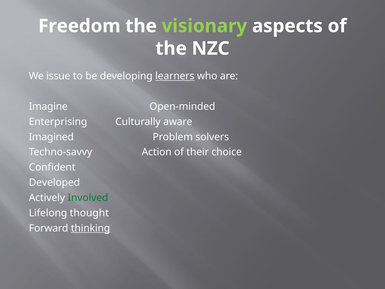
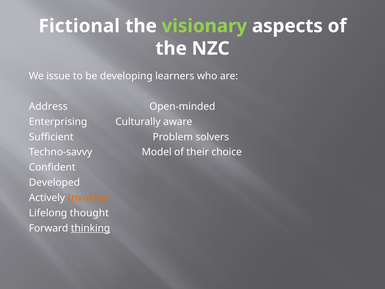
Freedom: Freedom -> Fictional (79, 26)
learners underline: present -> none (175, 76)
Imagine: Imagine -> Address (48, 106)
Imagined: Imagined -> Sufficient (51, 137)
Action: Action -> Model (157, 152)
Involved colour: green -> orange (88, 198)
